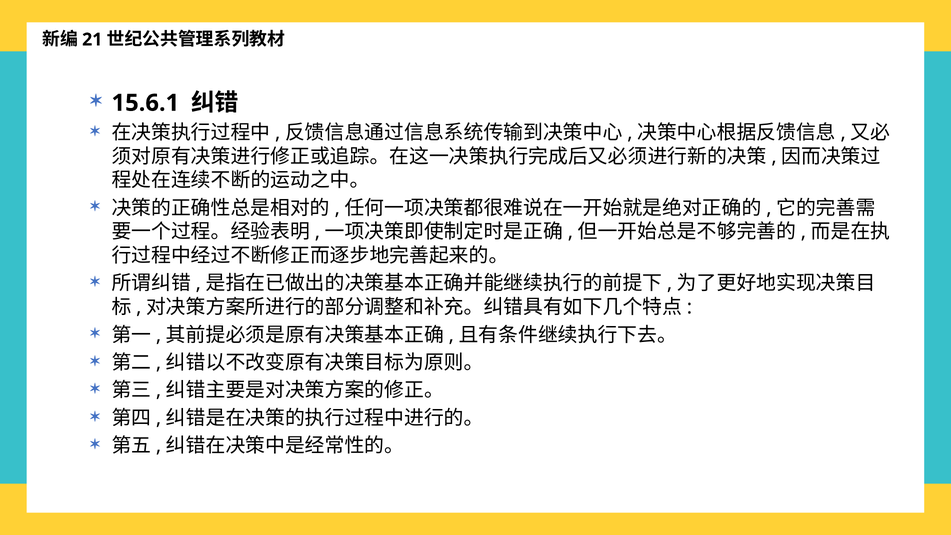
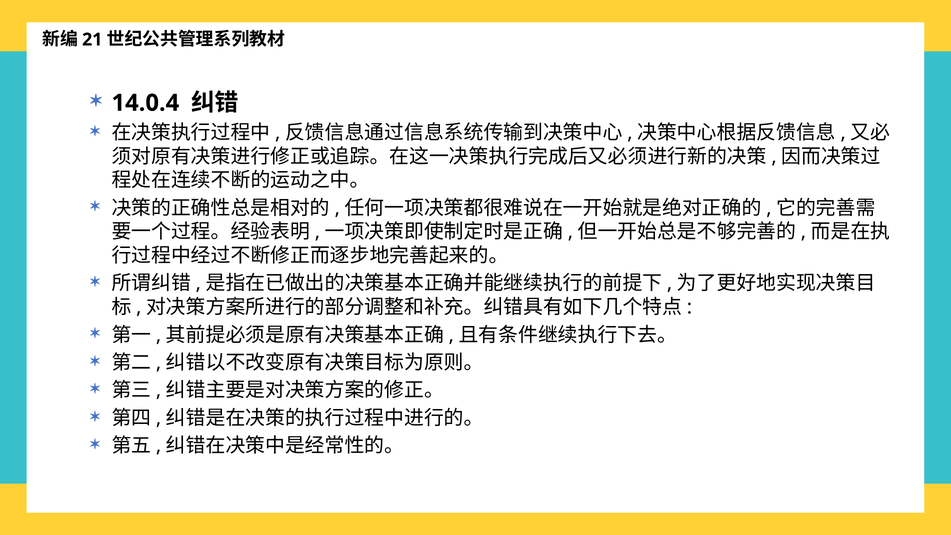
15.6.1: 15.6.1 -> 14.0.4 (145, 103)
